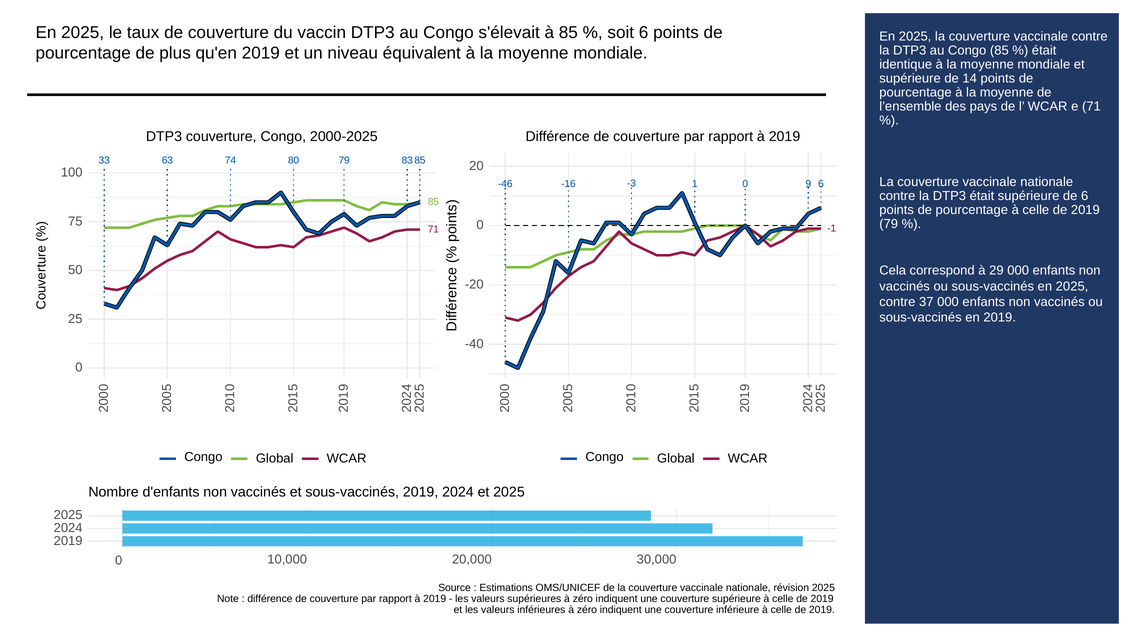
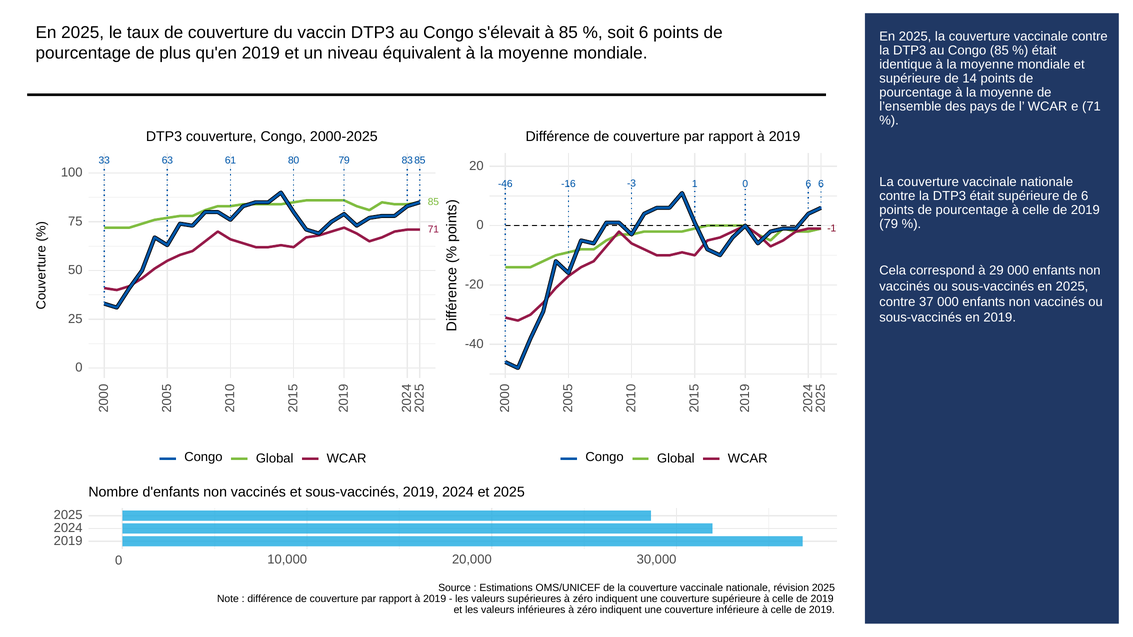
74: 74 -> 61 (231, 160)
0 9: 9 -> 6 (808, 184)
